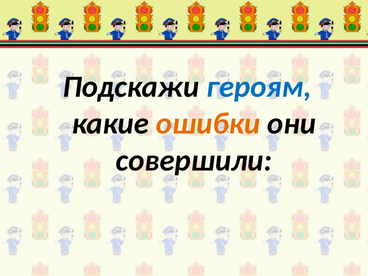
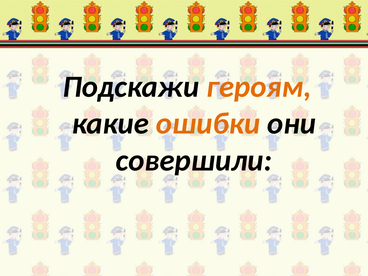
героям colour: blue -> orange (259, 87)
